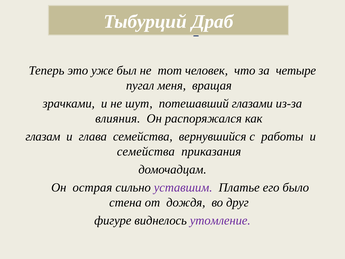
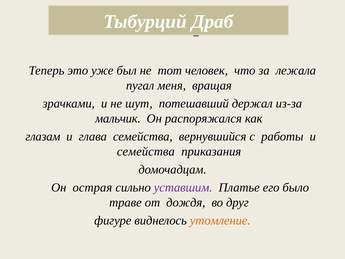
четыре: четыре -> лежала (296, 70)
глазами: глазами -> держал (252, 103)
влияния: влияния -> мальчик (118, 118)
стена: стена -> траве (125, 202)
утомление colour: purple -> orange (220, 220)
